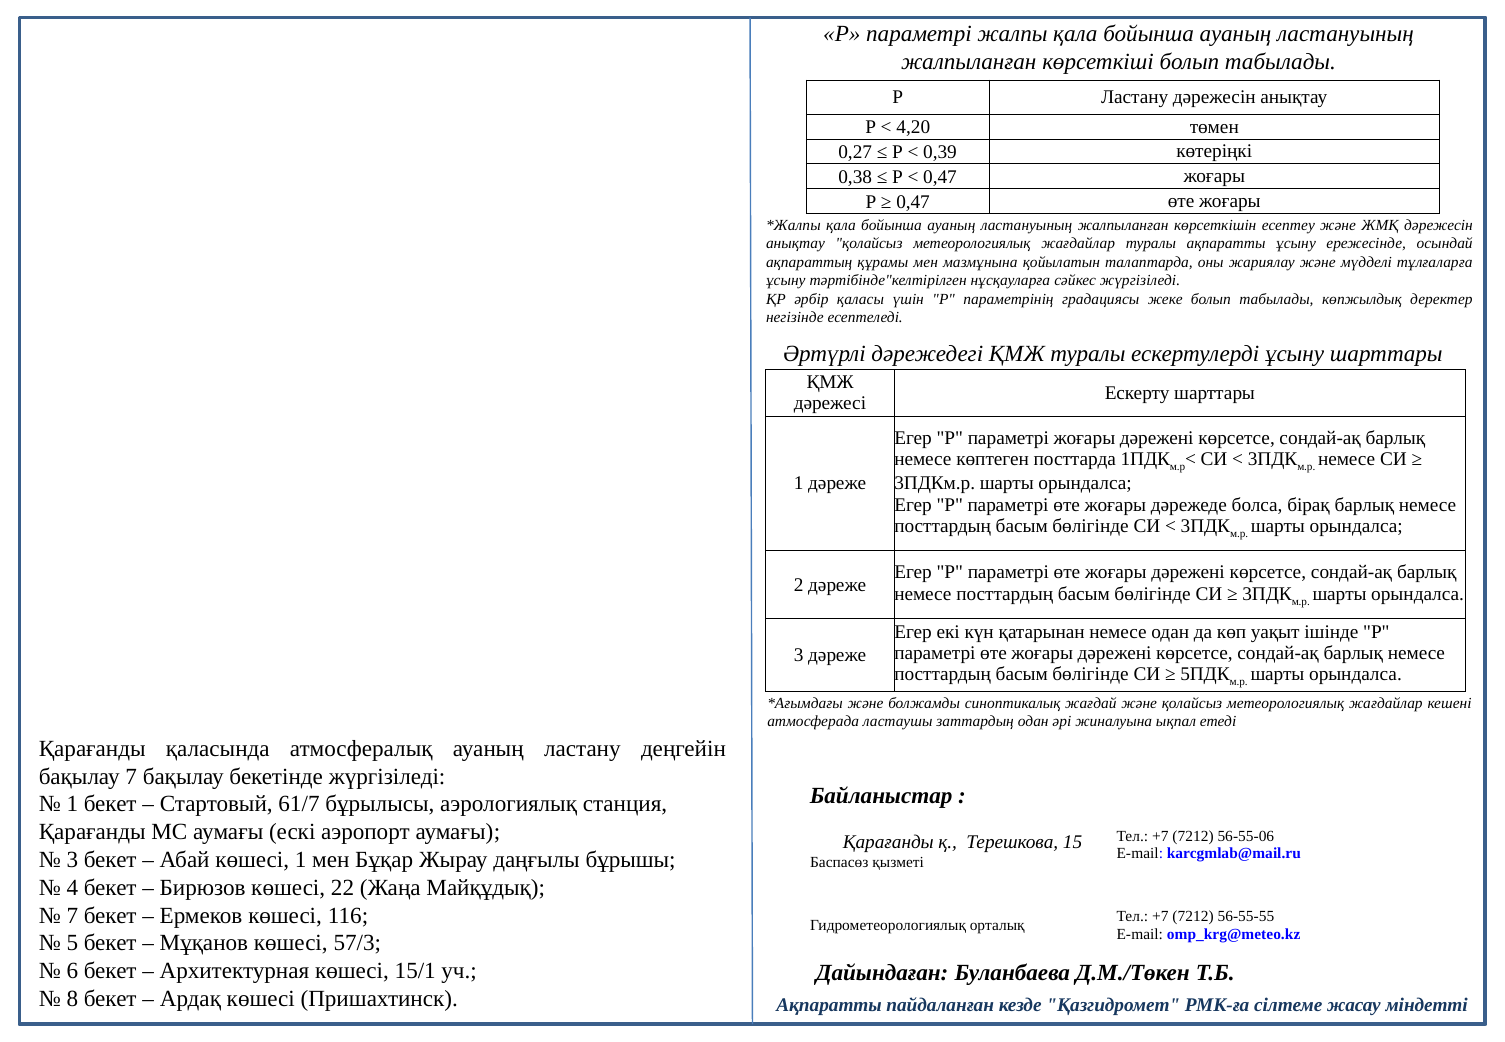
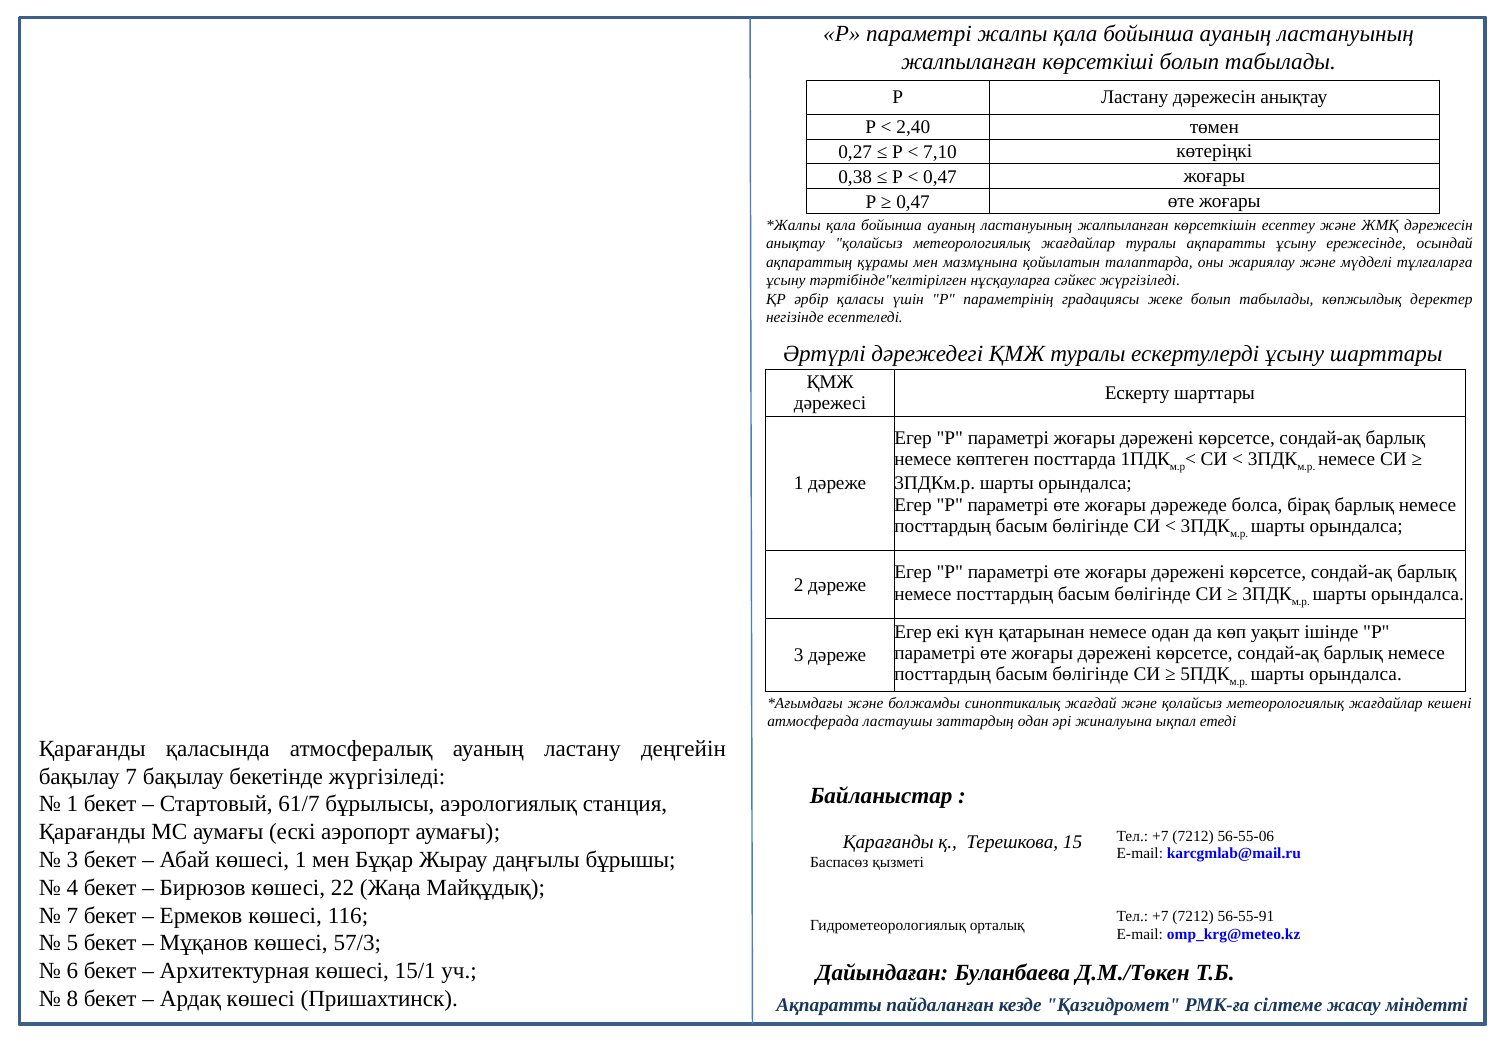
4,20: 4,20 -> 2,40 (913, 127)
0,39: 0,39 -> 7,10 (940, 152)
56-55-55: 56-55-55 -> 56-55-91 (1246, 917)
